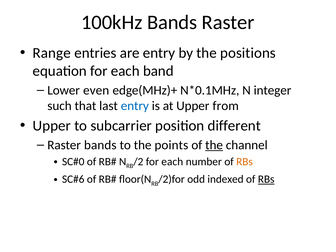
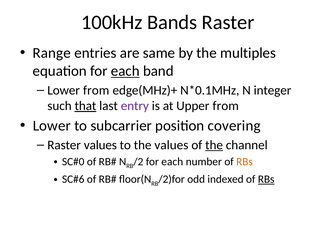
are entry: entry -> same (159, 53)
positions: positions -> multiples (248, 53)
each underline: none -> present (125, 71)
Lower even: even -> from (96, 90)
that underline: none -> present (85, 106)
entry colour: blue -> purple (135, 106)
Upper: Upper -> Lower (52, 126)
different: different -> covering (234, 126)
Raster bands: bands -> values (100, 145)
the points: points -> values (171, 145)
